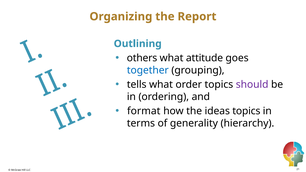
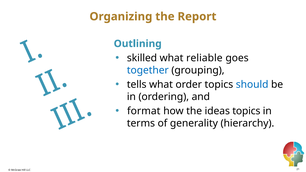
others: others -> skilled (142, 58)
attitude: attitude -> reliable (204, 58)
should colour: purple -> blue (252, 85)
